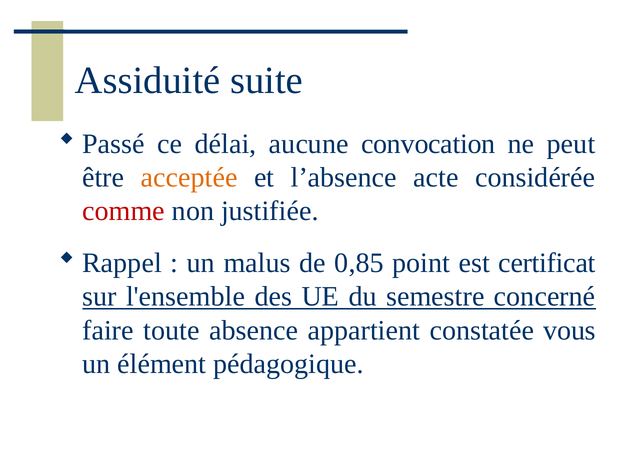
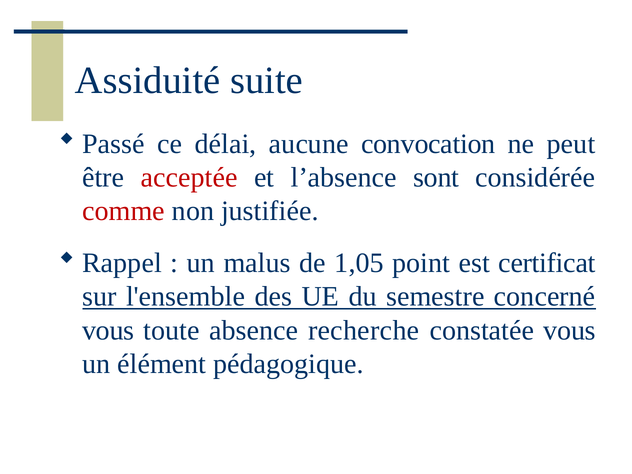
acceptée colour: orange -> red (189, 177)
acte: acte -> sont (436, 177)
0,85: 0,85 -> 1,05 (359, 263)
faire: faire -> vous (108, 330)
appartient: appartient -> recherche (364, 330)
